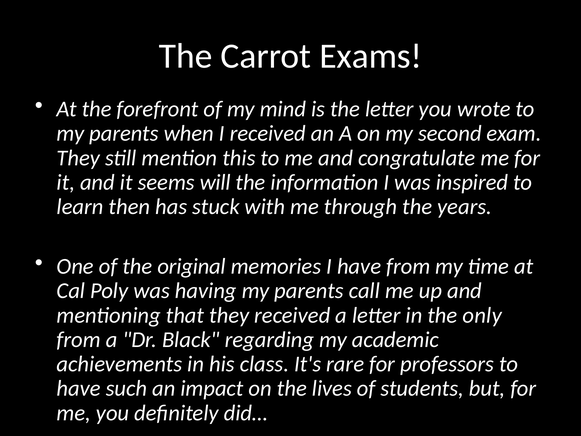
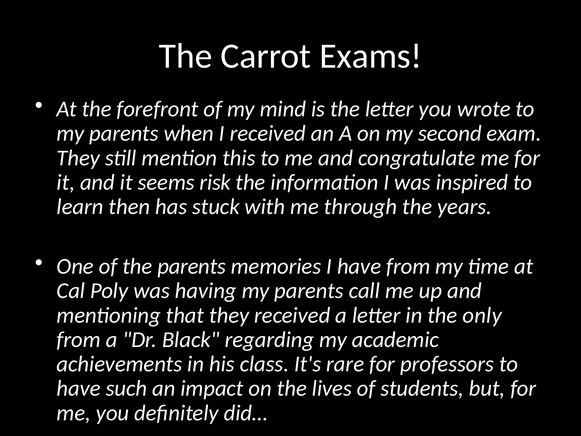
will: will -> risk (215, 182)
the original: original -> parents (192, 266)
